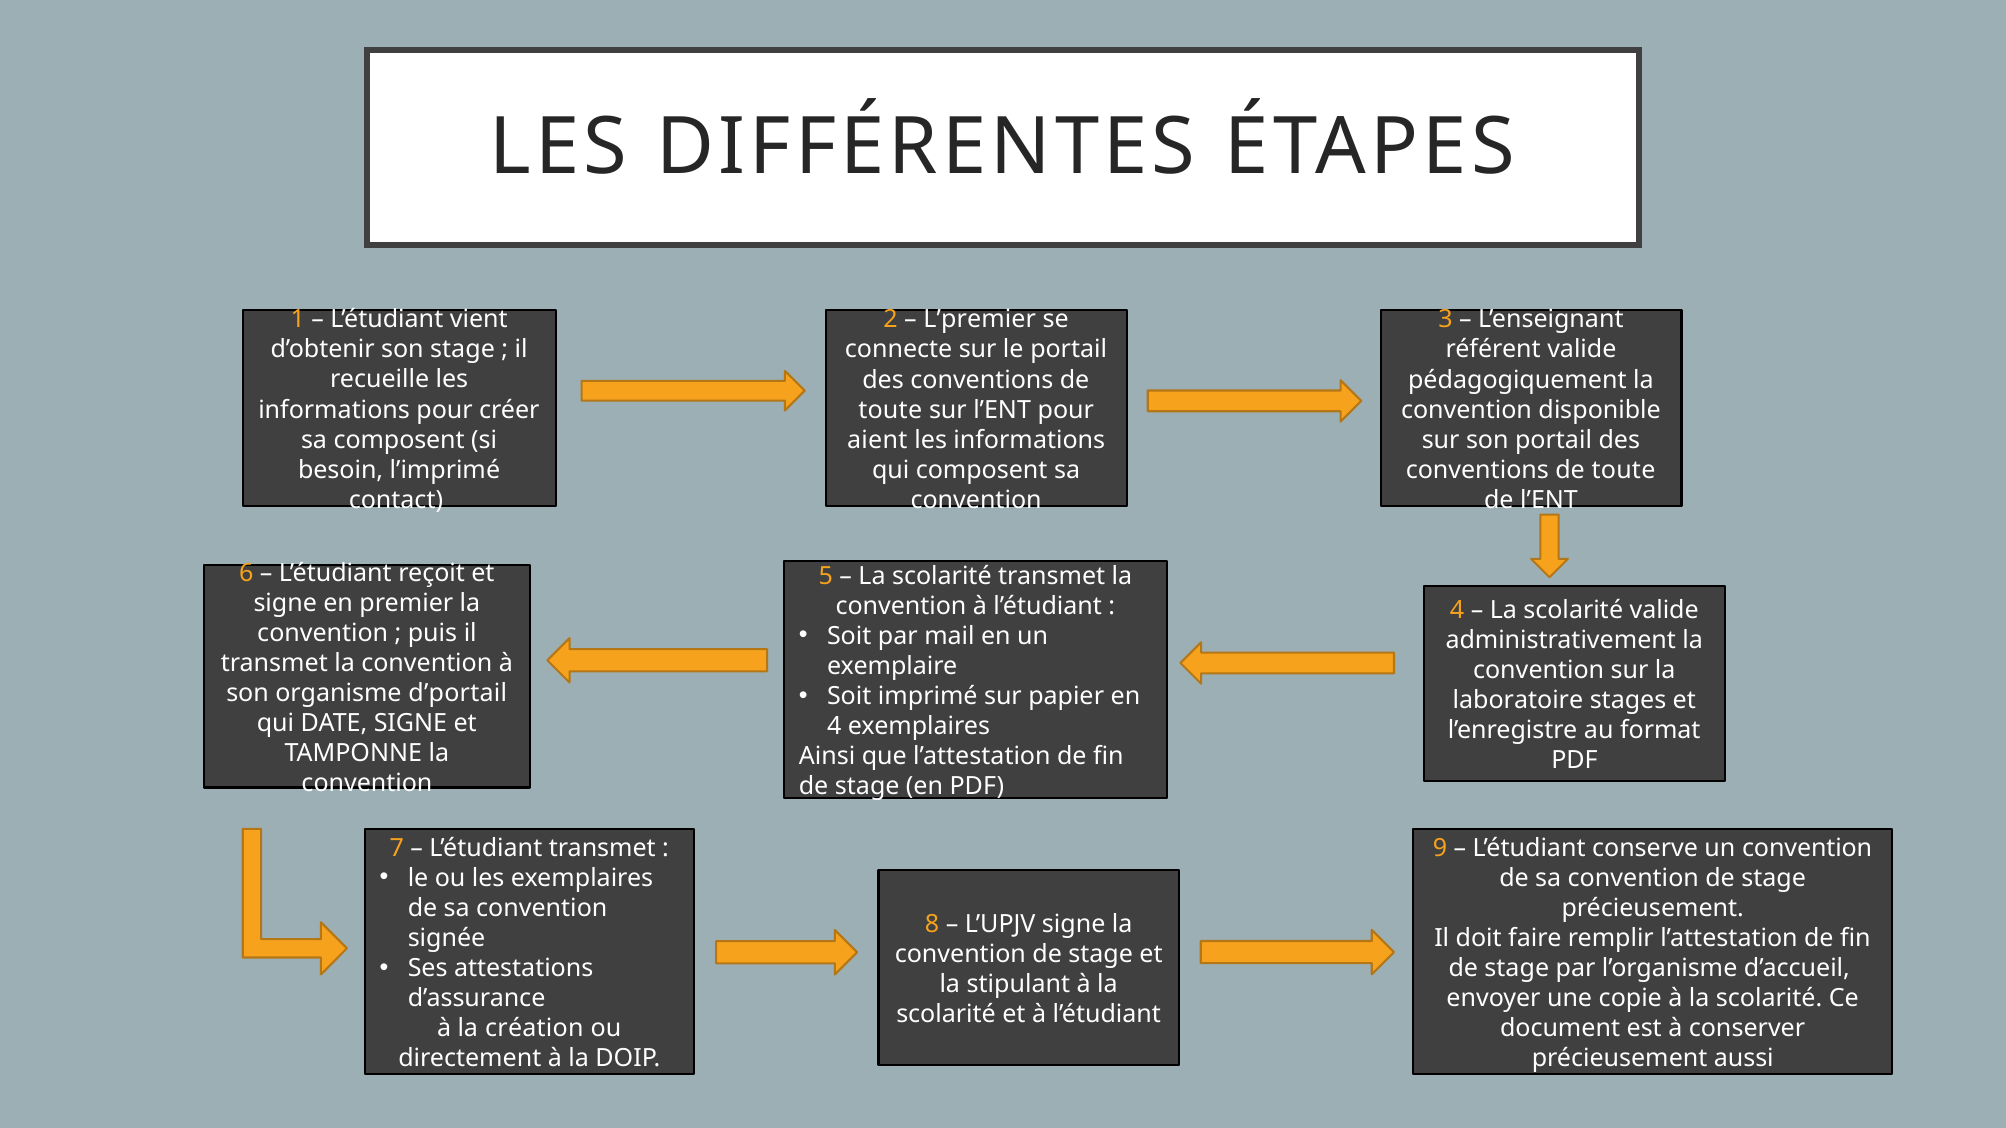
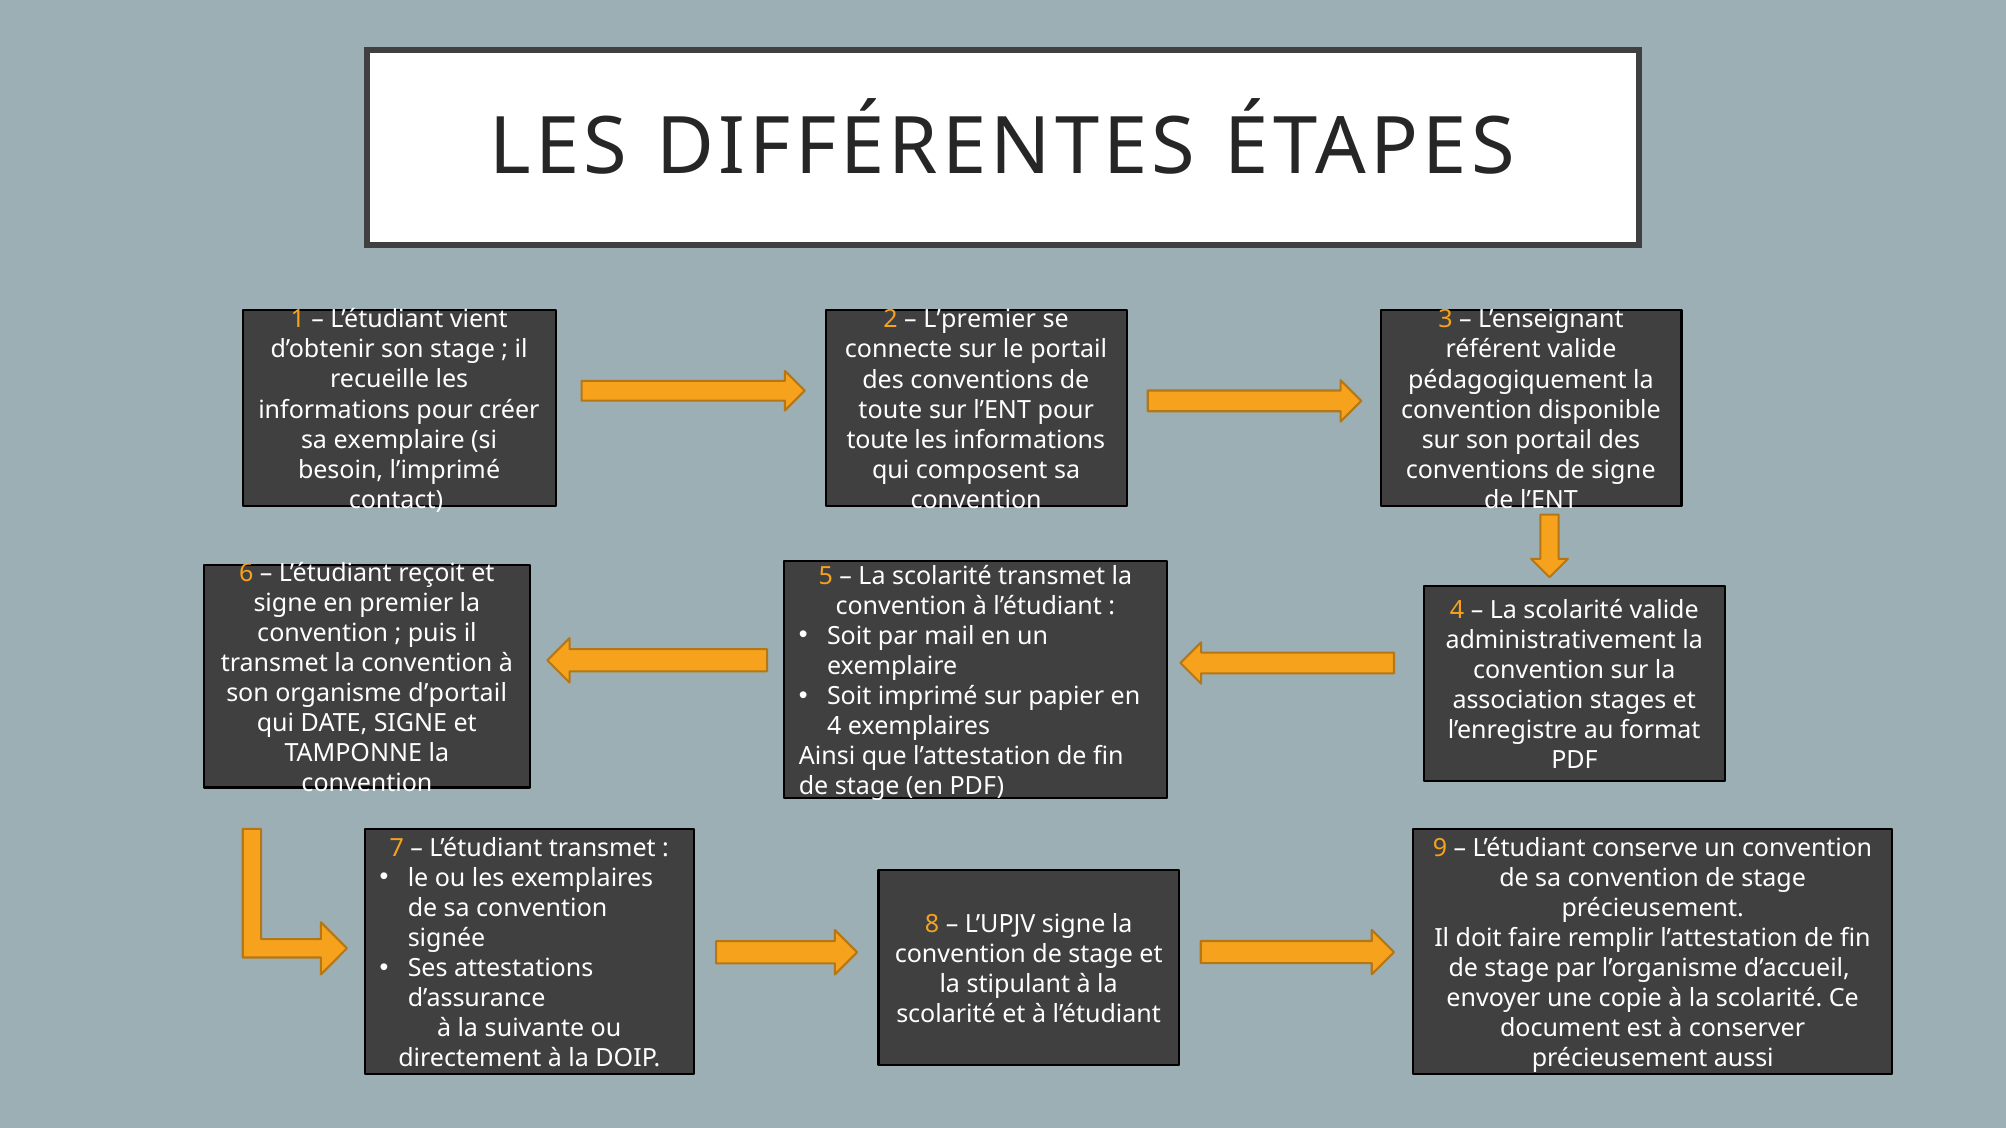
sa composent: composent -> exemplaire (399, 440)
aient: aient -> toute (878, 440)
toute: toute -> signe (1624, 470)
laboratoire: laboratoire -> association (1518, 701)
création: création -> suivante (534, 1029)
